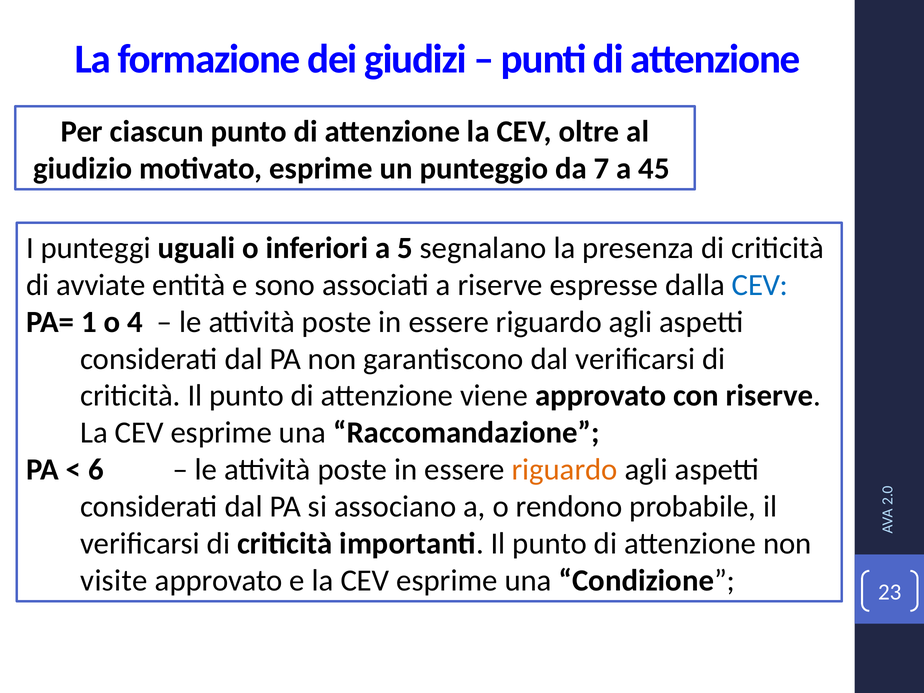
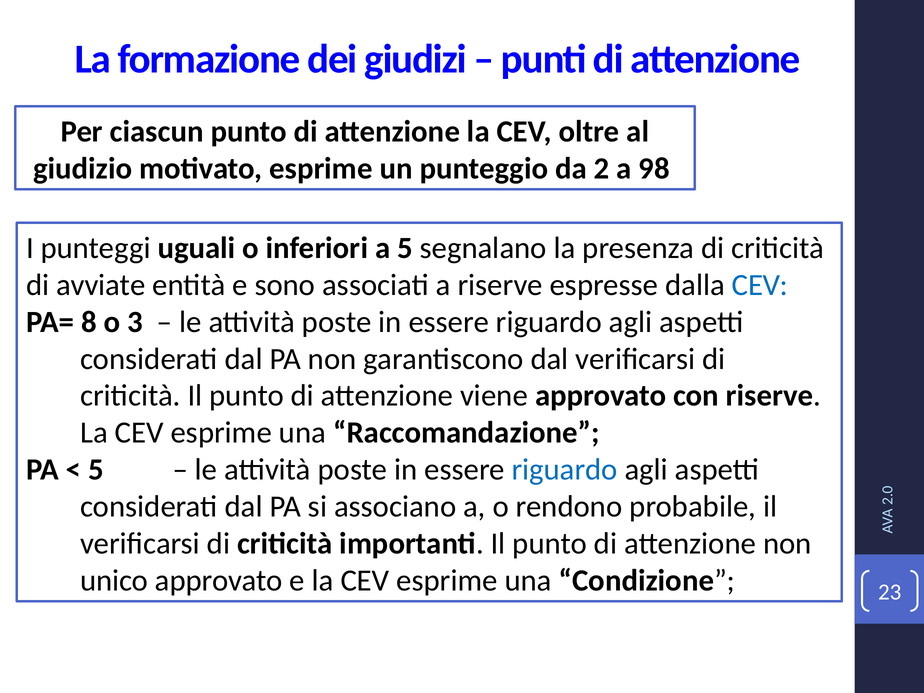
da 7: 7 -> 2 (602, 168)
45: 45 -> 98 (654, 168)
1: 1 -> 8 (89, 322)
4: 4 -> 3 (135, 322)
6: 6 -> 5 (96, 470)
riguardo colour: orange -> blue (565, 470)
visite: visite -> unico (114, 581)
